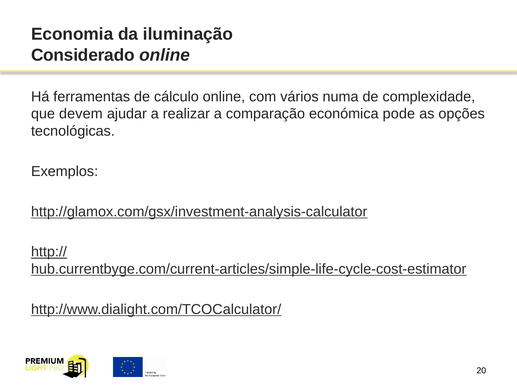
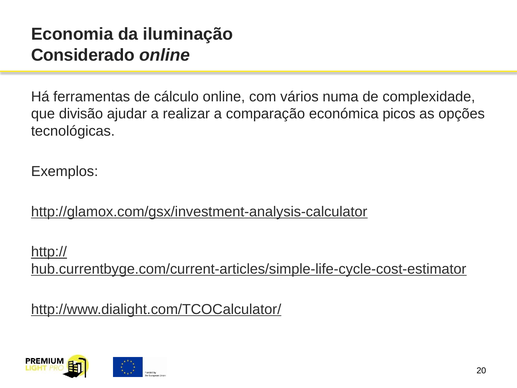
devem: devem -> divisão (81, 114)
pode: pode -> picos (399, 114)
